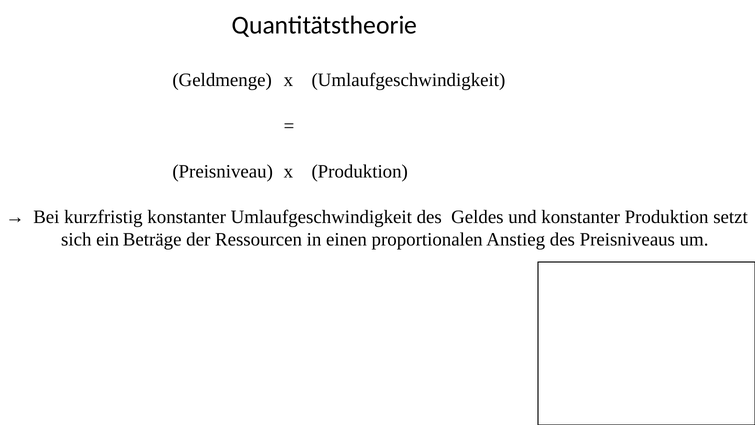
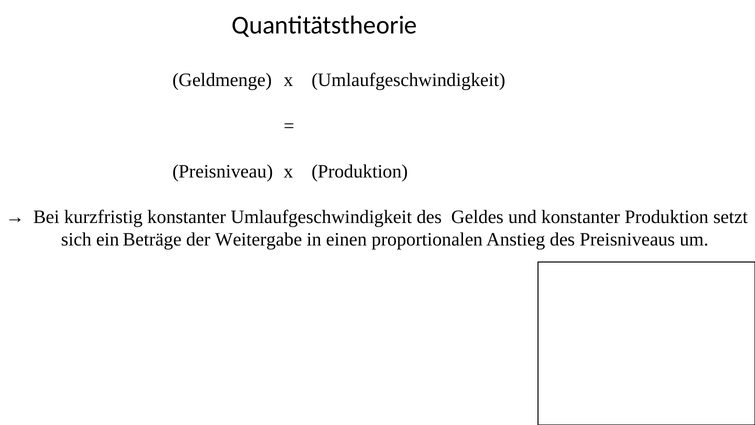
Ressourcen: Ressourcen -> Weitergabe (259, 239)
